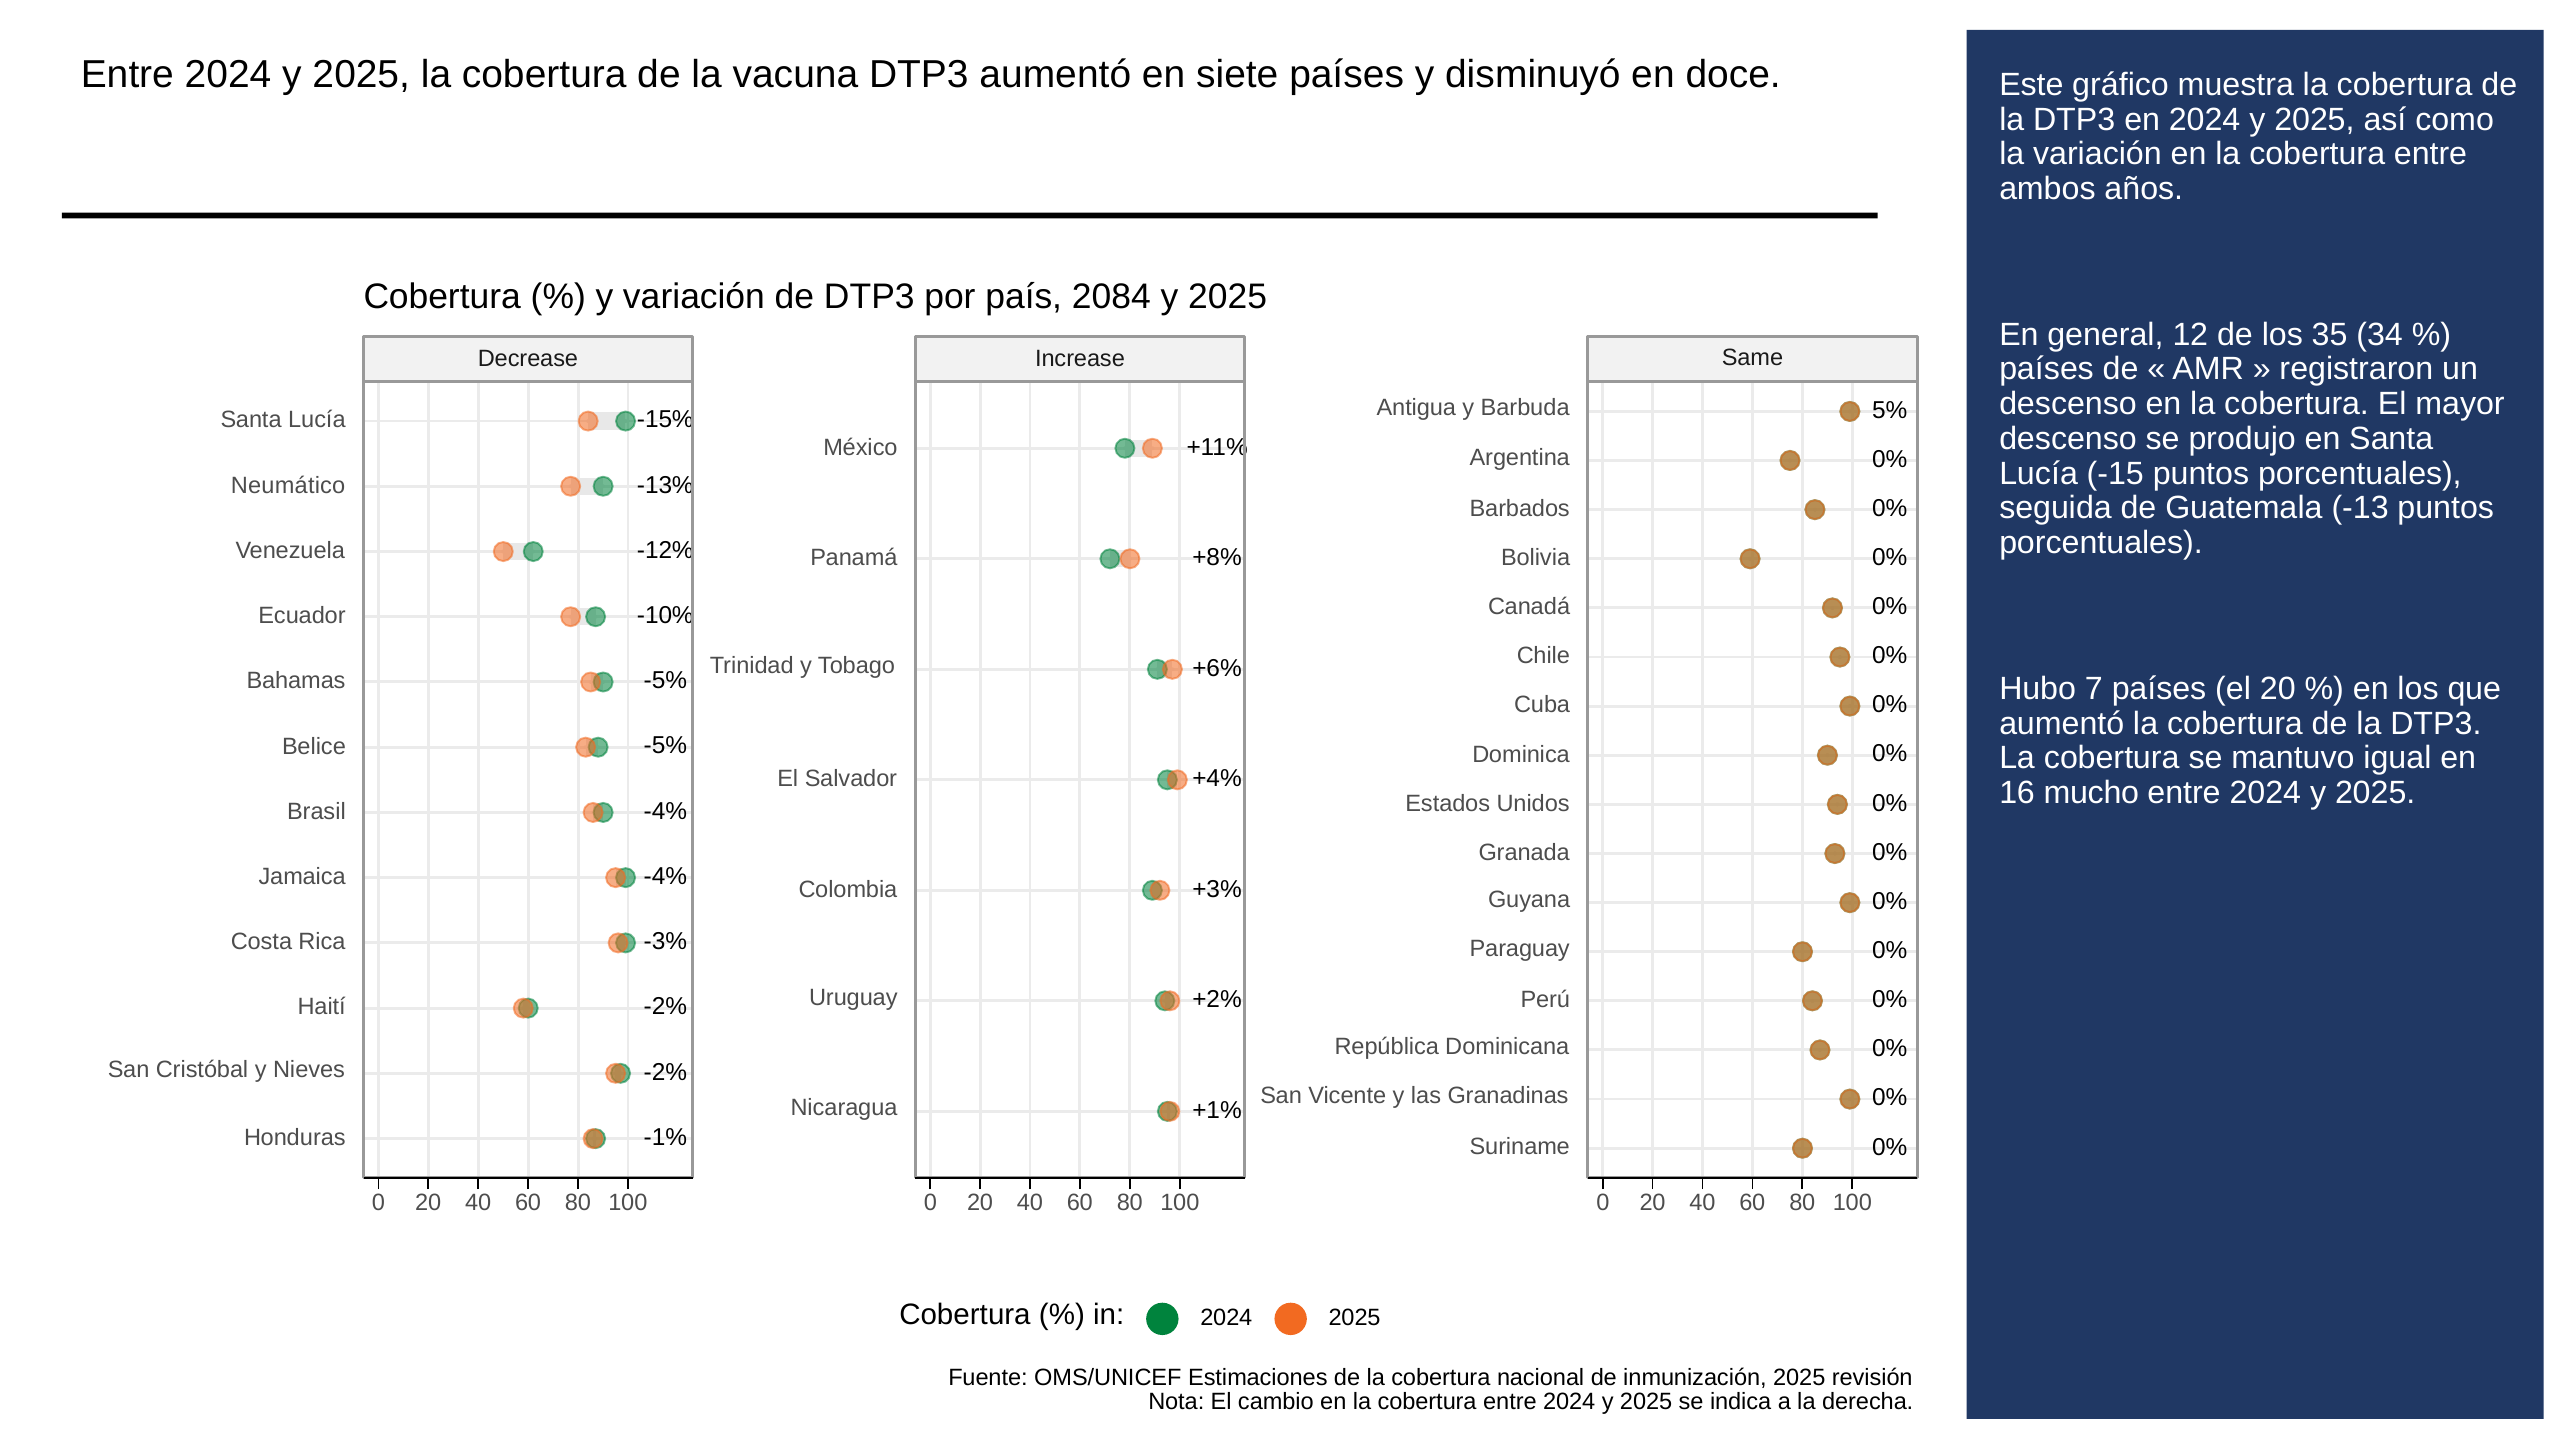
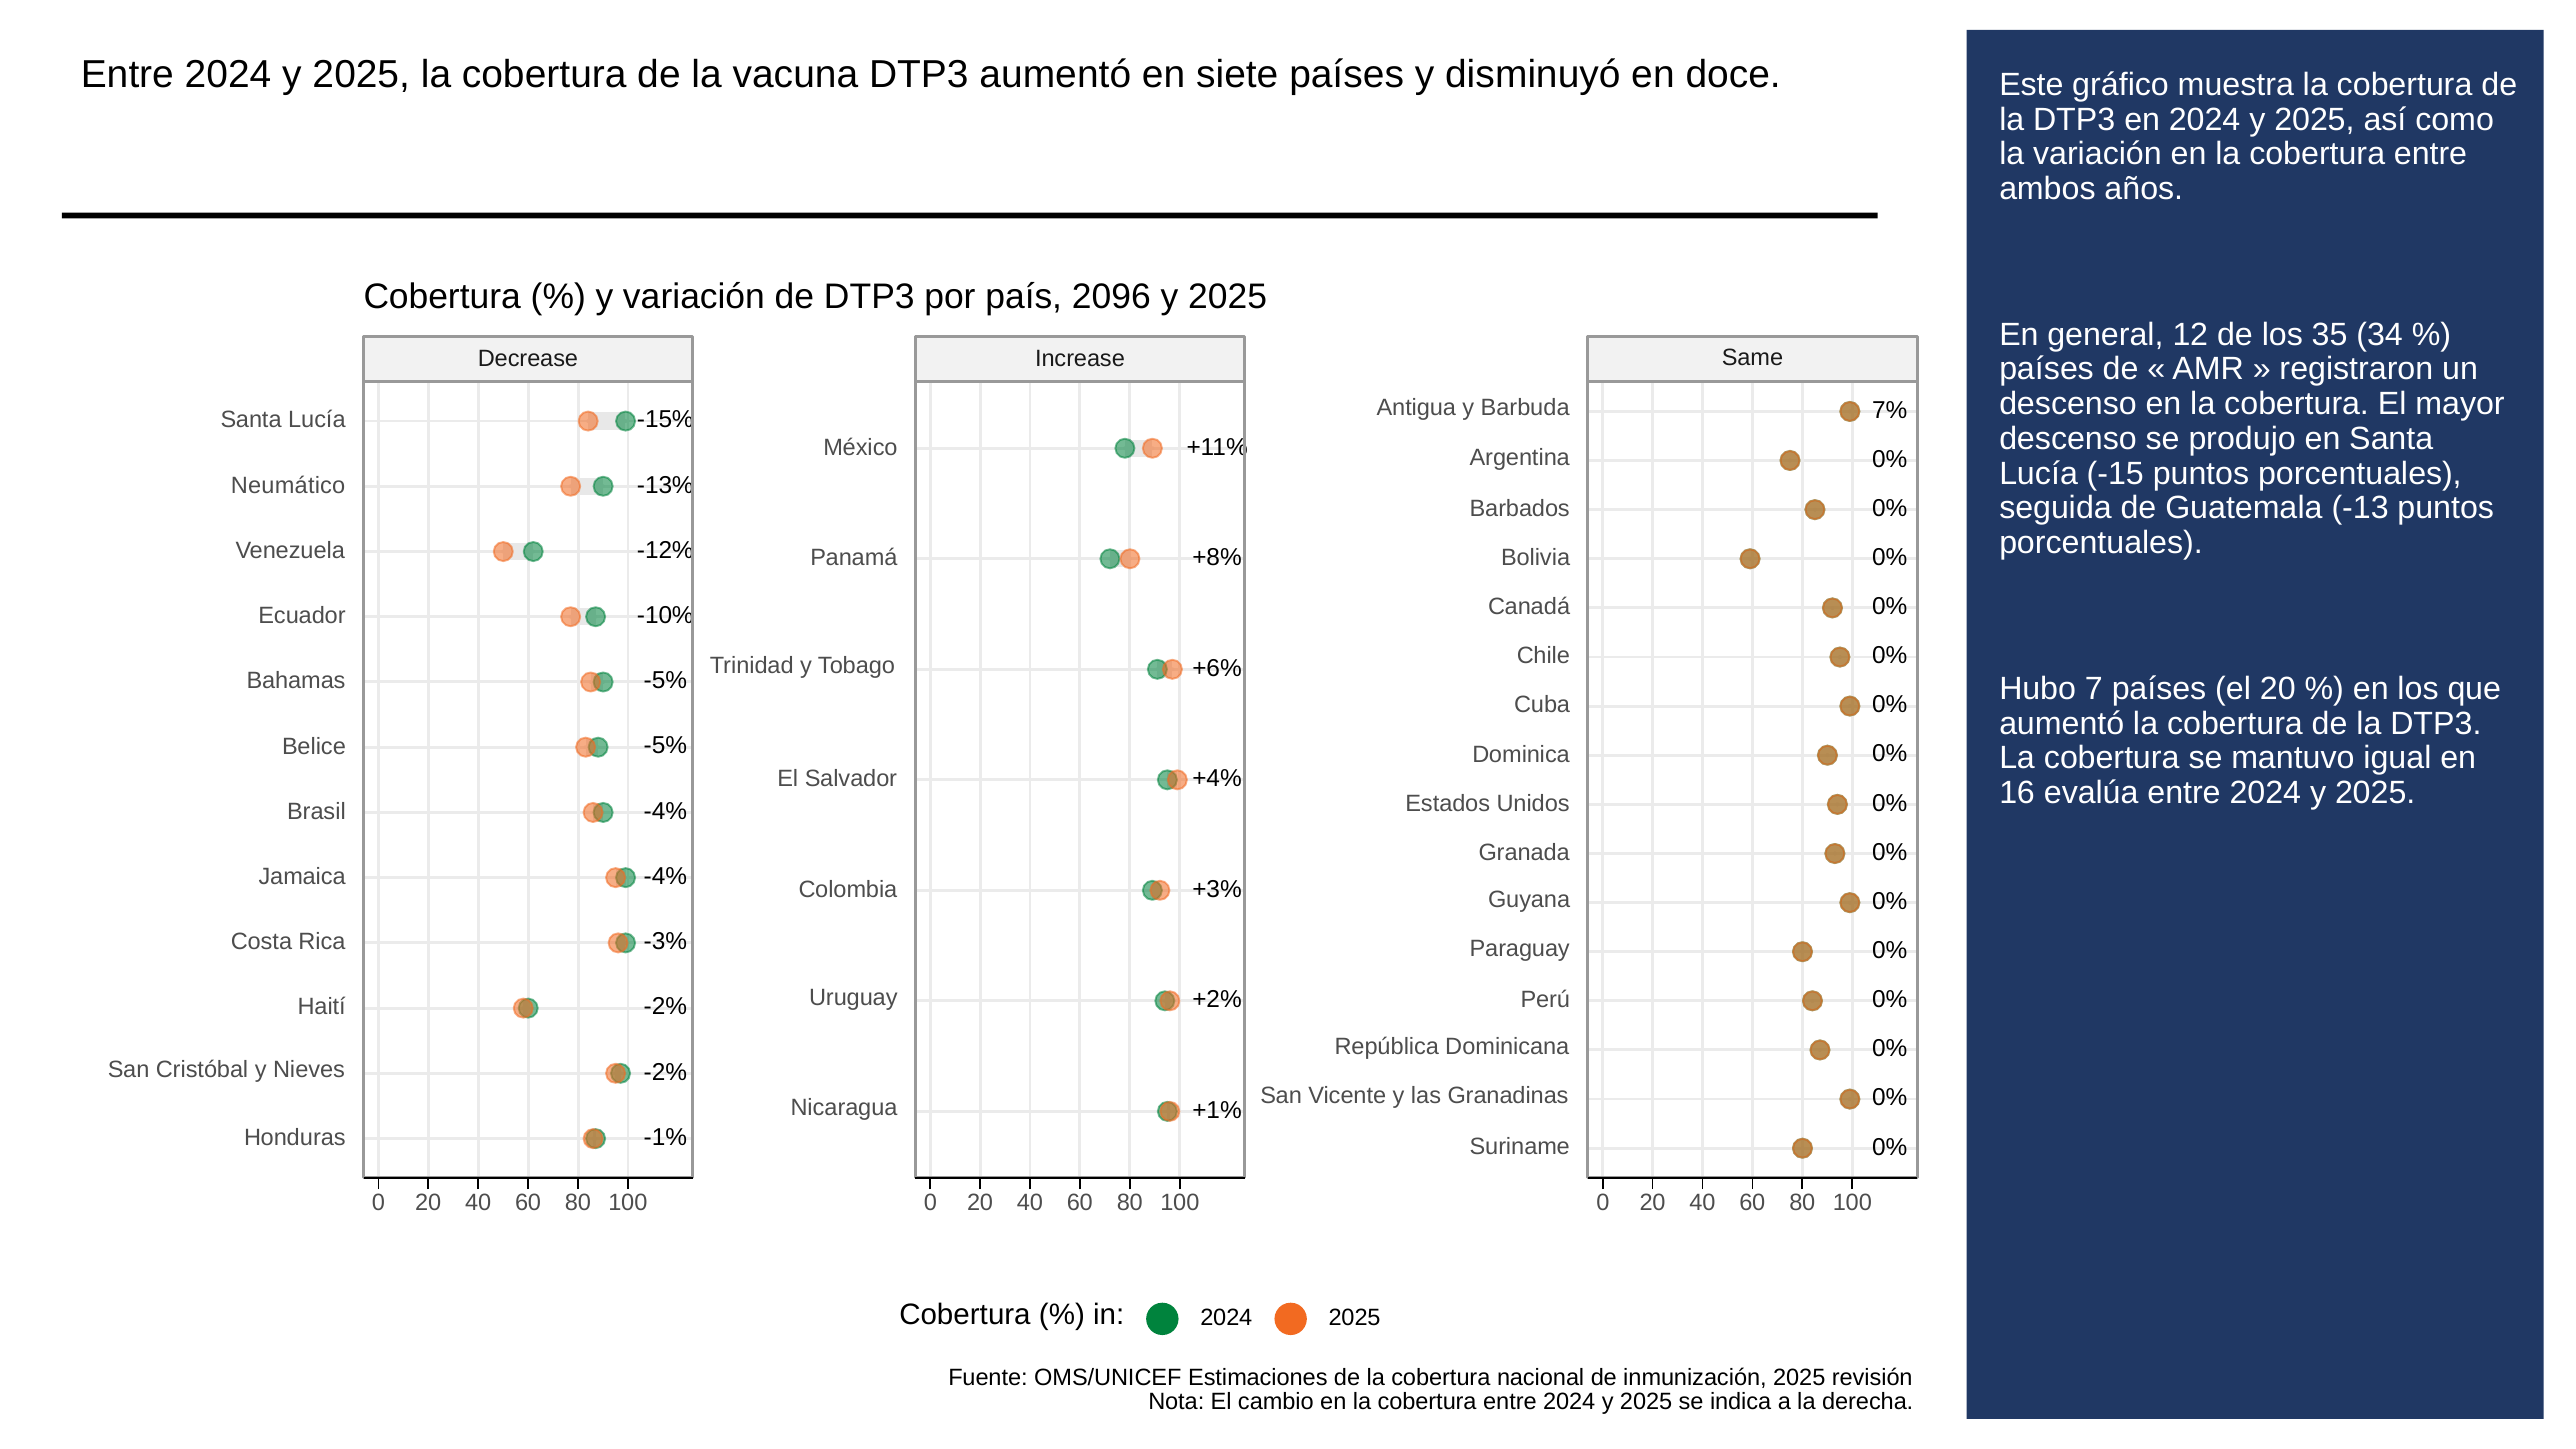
2084: 2084 -> 2096 (1111, 297)
5%: 5% -> 7% (1890, 410)
mucho: mucho -> evalúa (2091, 793)
